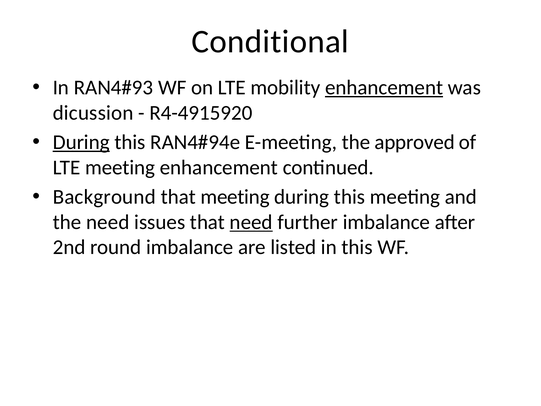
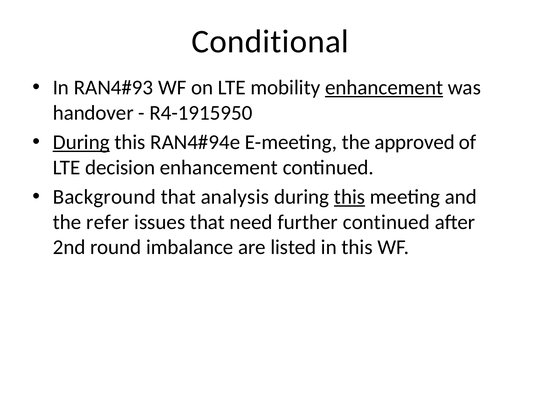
dicussion: dicussion -> handover (93, 113)
R4-4915920: R4-4915920 -> R4-1915950 (201, 113)
LTE meeting: meeting -> decision (120, 167)
that meeting: meeting -> analysis (235, 197)
this underline: none -> present (350, 197)
the need: need -> refer (108, 222)
need underline: present -> none (251, 222)
further imbalance: imbalance -> continued (386, 222)
